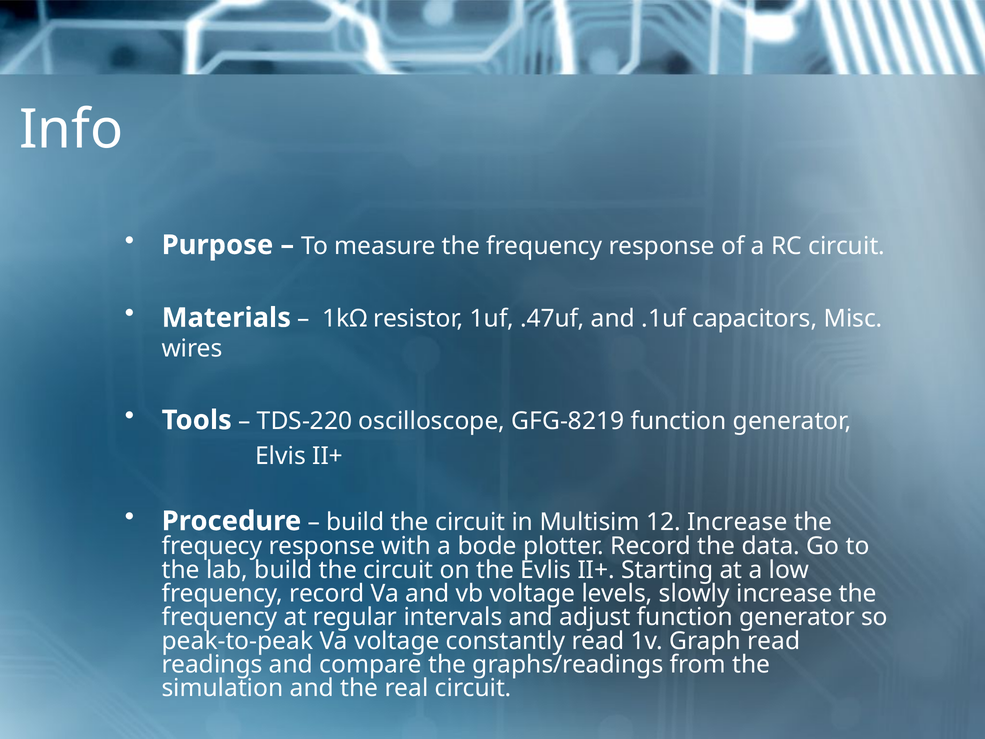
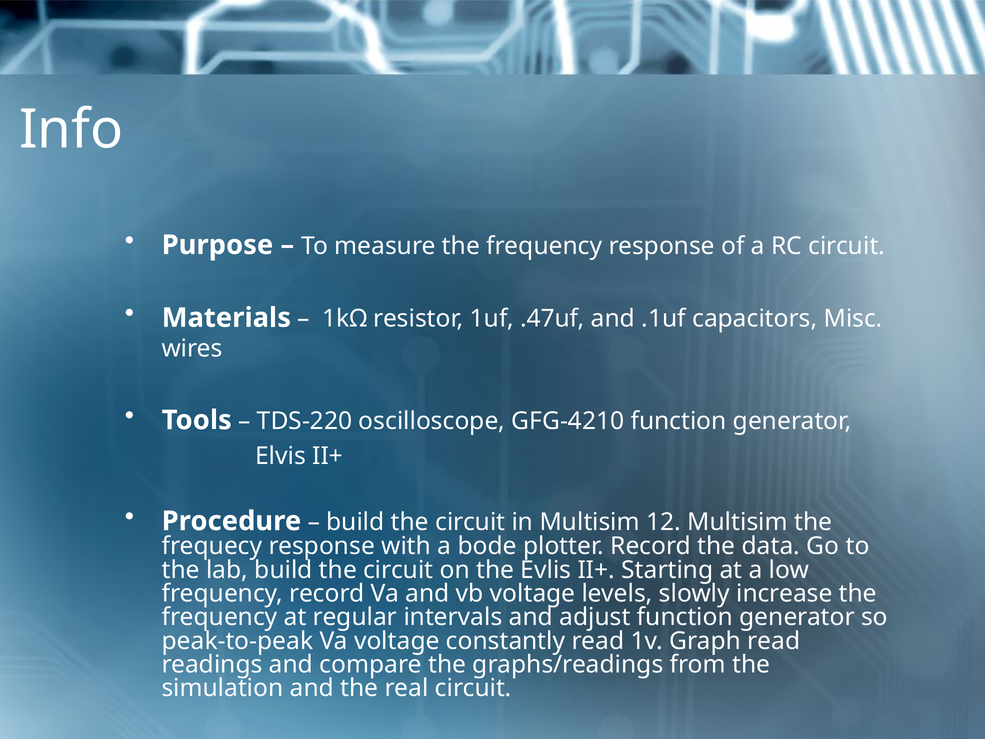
GFG-8219: GFG-8219 -> GFG-4210 (568, 421)
12 Increase: Increase -> Multisim (738, 522)
